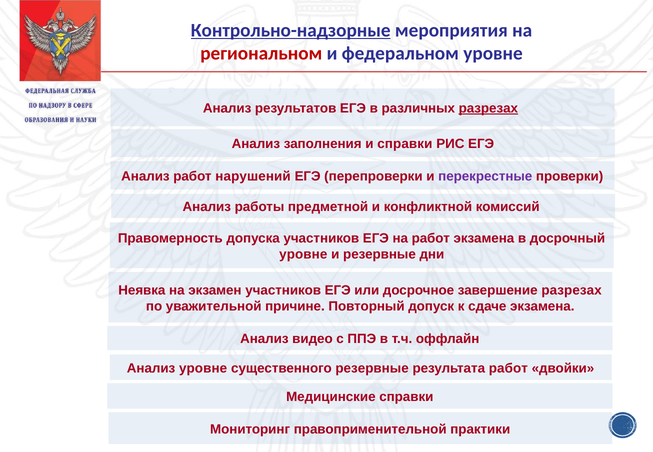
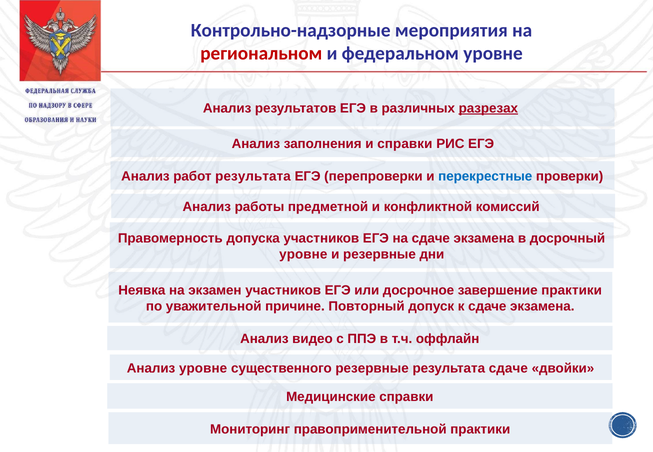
Контрольно-надзорные underline: present -> none (291, 30)
работ нарушений: нарушений -> результата (253, 176)
перекрестные colour: purple -> blue (485, 176)
на работ: работ -> сдаче (431, 238)
завершение разрезах: разрезах -> практики (572, 290)
результата работ: работ -> сдаче (508, 368)
